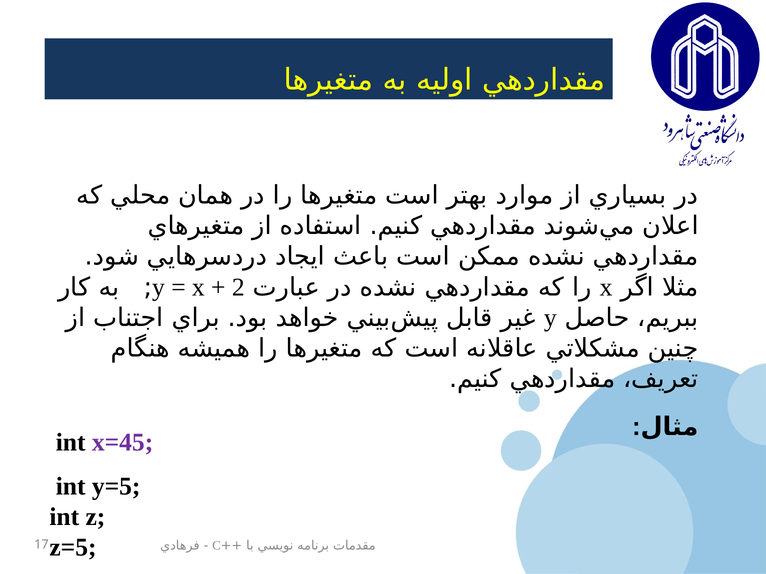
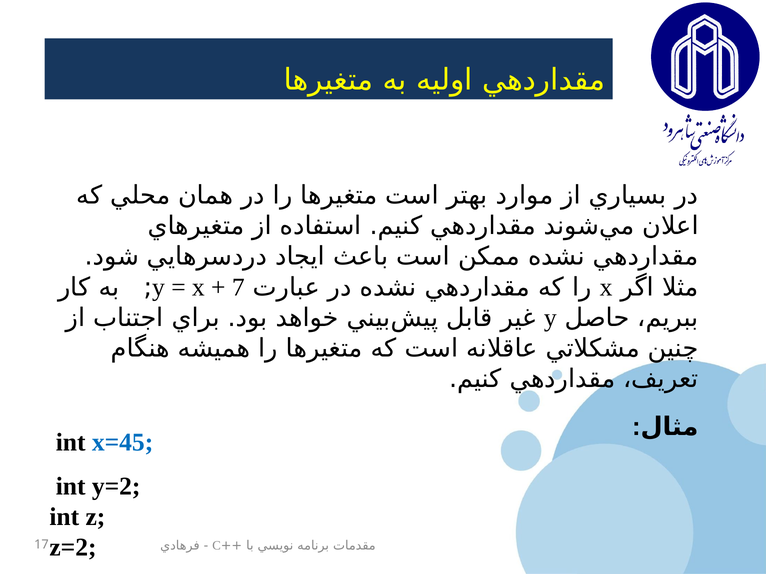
2: 2 -> 7 (238, 287)
x=45 colour: purple -> blue (123, 443)
y=5: y=5 -> y=2 (116, 487)
z=5: z=5 -> z=2 (73, 548)
